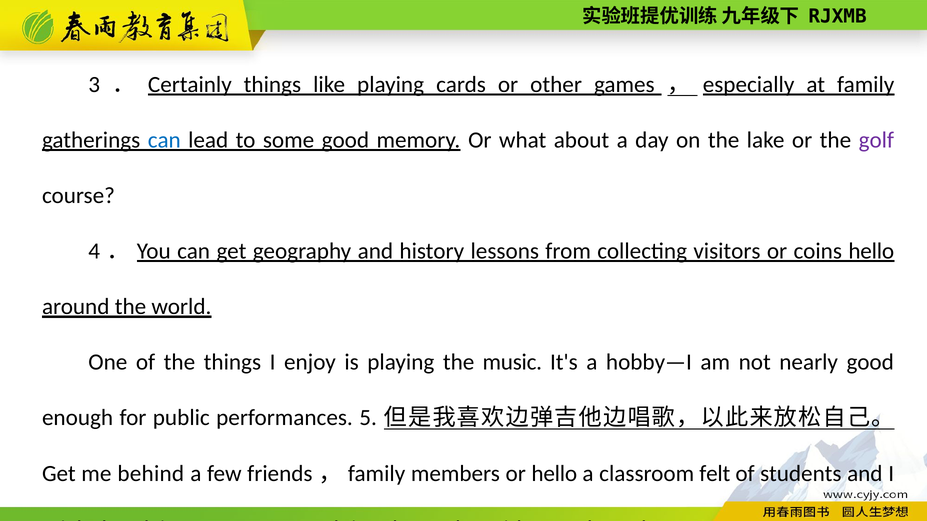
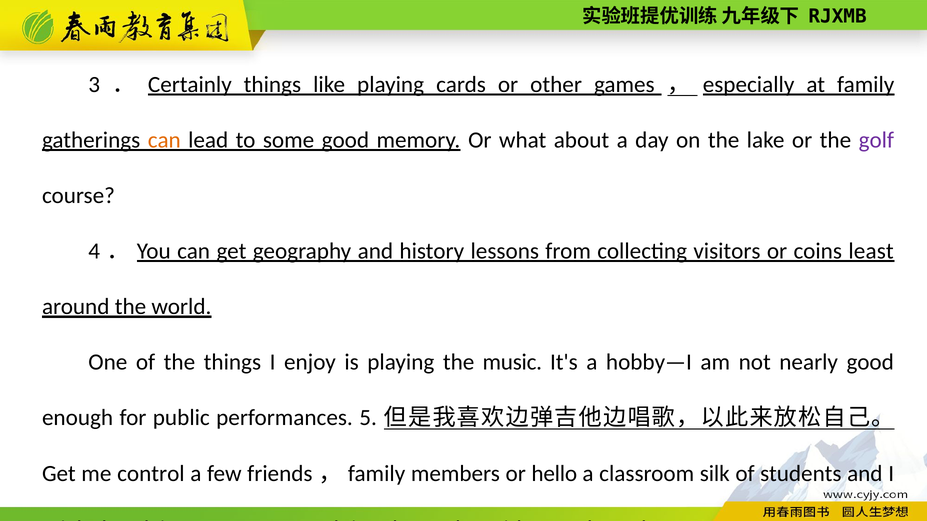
can colour: blue -> orange (164, 140)
coins hello: hello -> least (871, 251)
behind: behind -> control (151, 474)
felt: felt -> silk (715, 474)
